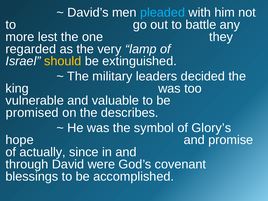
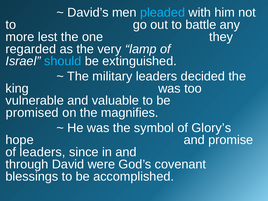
should colour: yellow -> light blue (63, 61)
describes: describes -> magnifies (130, 113)
of actually: actually -> leaders (43, 152)
